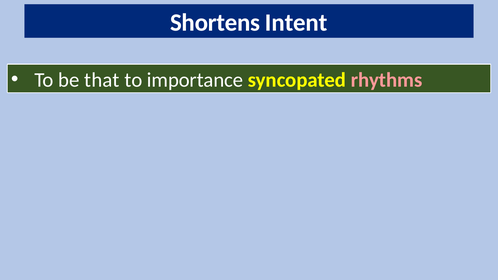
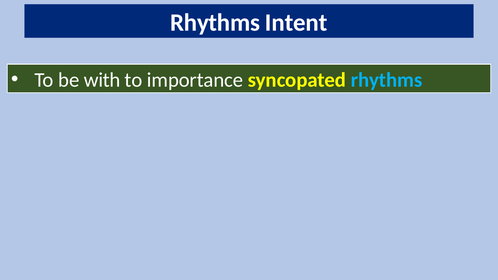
Shortens: Shortens -> Rhythms (215, 23)
that: that -> with (102, 80)
rhythms colour: pink -> light blue (387, 80)
